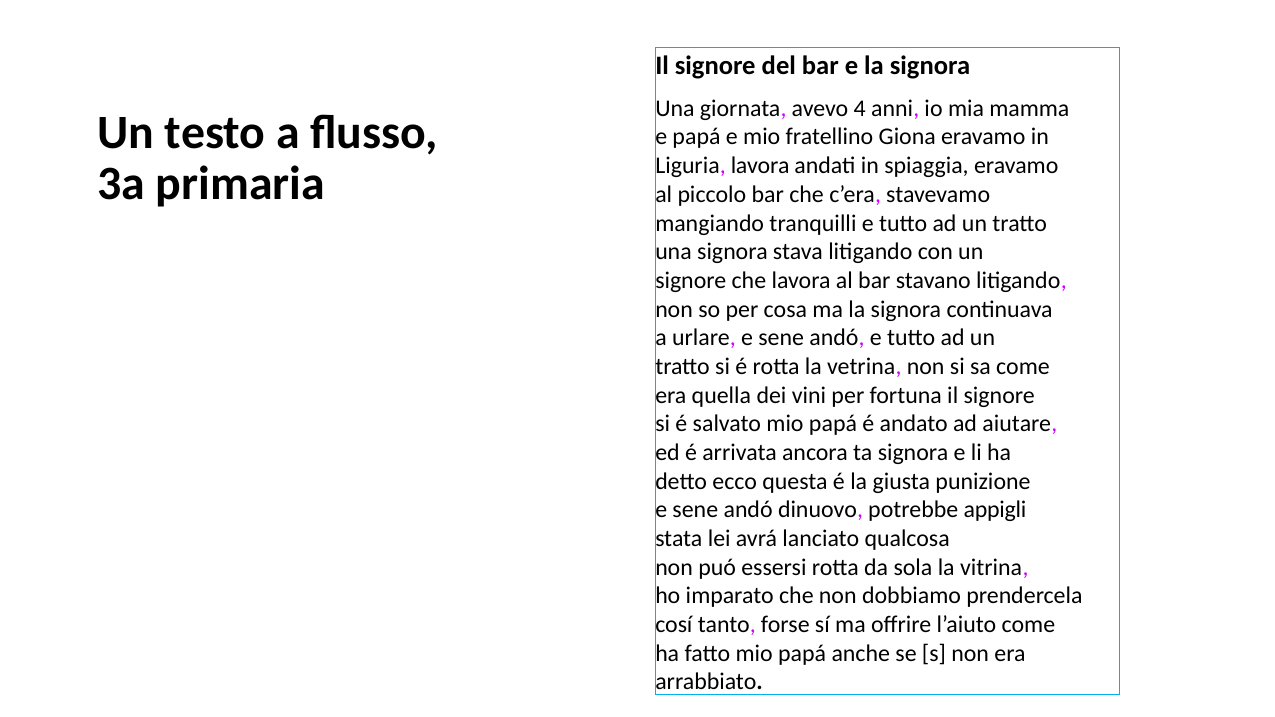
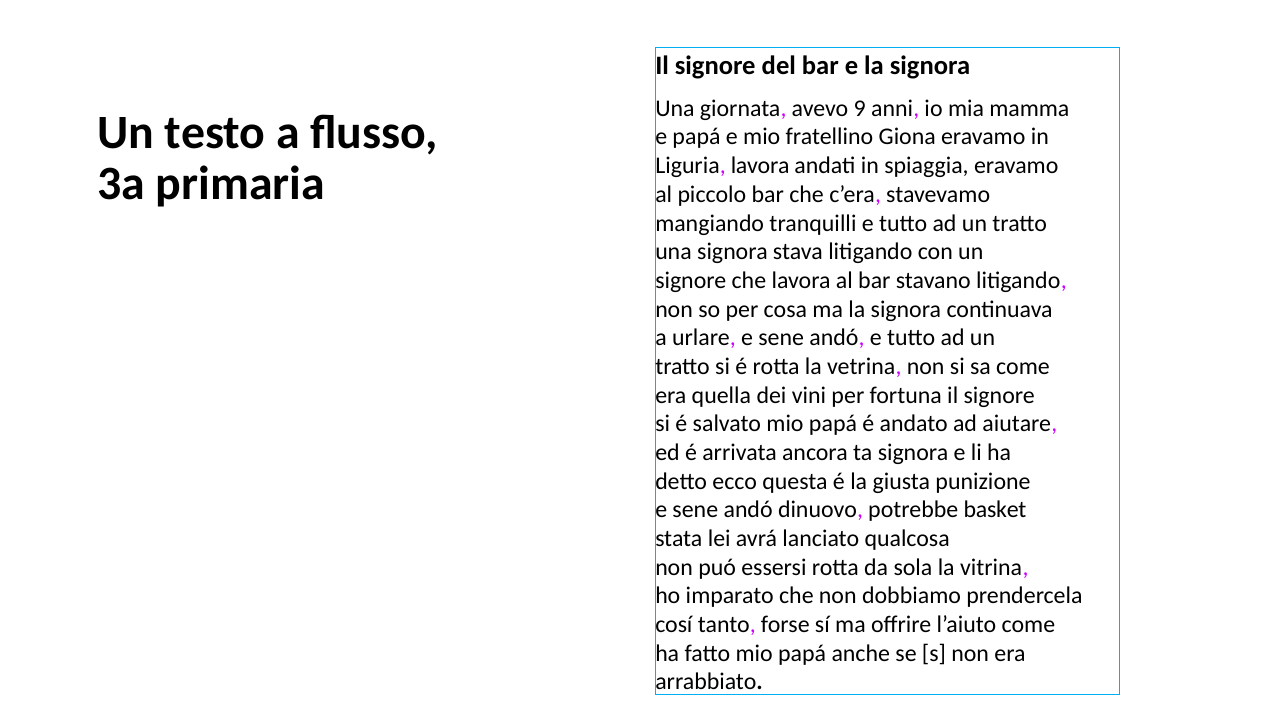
4: 4 -> 9 (860, 108)
appigli: appigli -> basket (995, 510)
